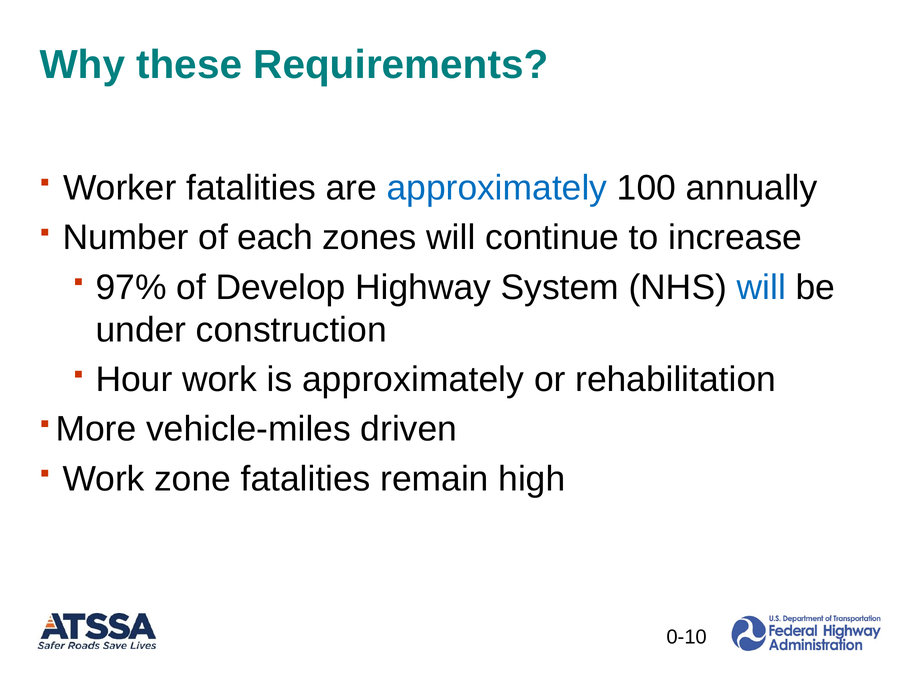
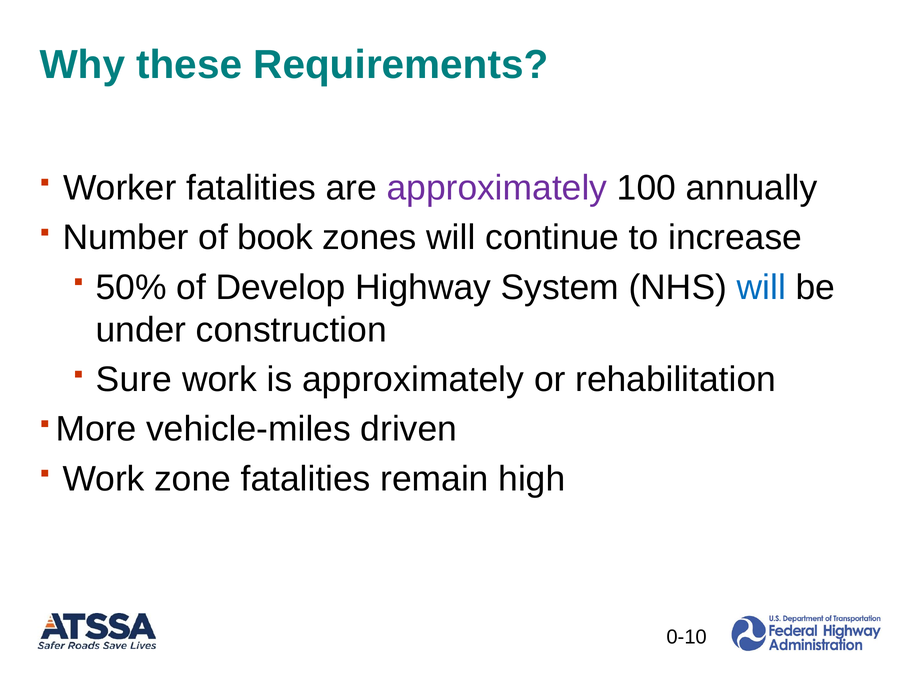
approximately colour: blue -> purple (497, 188)
each: each -> book (275, 238)
97%: 97% -> 50% (131, 287)
Hour: Hour -> Sure (134, 380)
